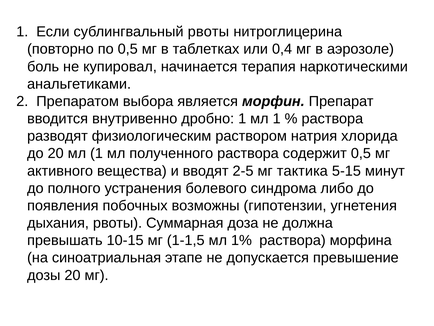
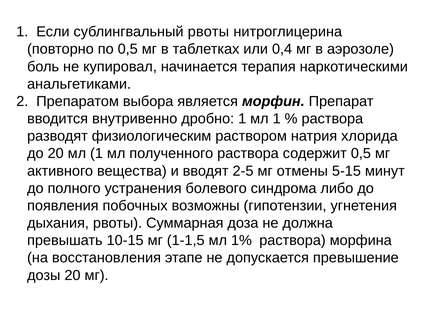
тактика: тактика -> отмены (302, 171)
синоатриальная: синоатриальная -> восстановления (106, 257)
